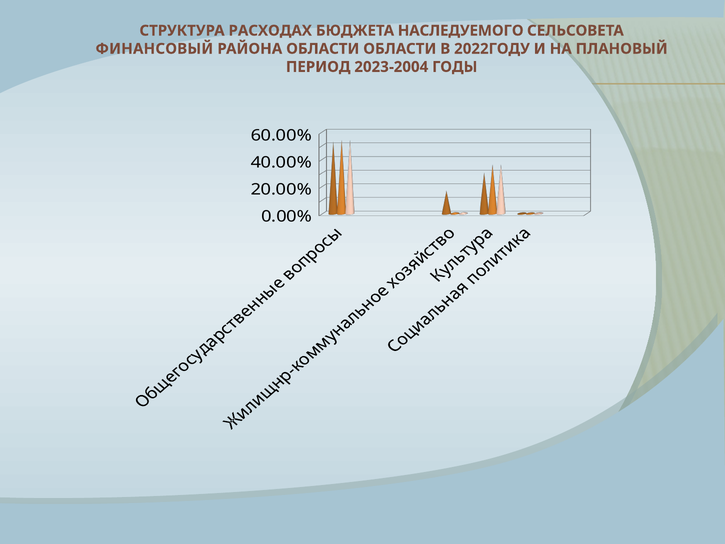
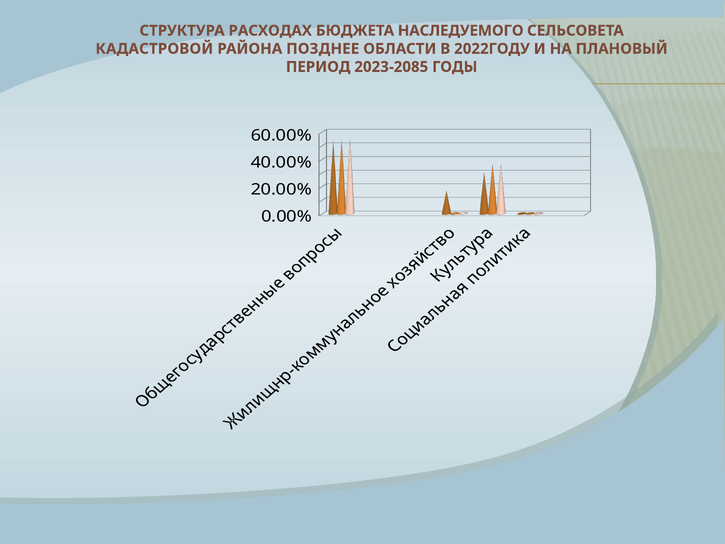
ФИНАНСОВЫЙ: ФИНАНСОВЫЙ -> КАДАСТРОВОЙ (154, 49)
РАЙОНА ОБЛАСТИ: ОБЛАСТИ -> ПОЗДНЕЕ (323, 49)
2023-2004: 2023-2004 -> 2023-2085 (391, 67)
